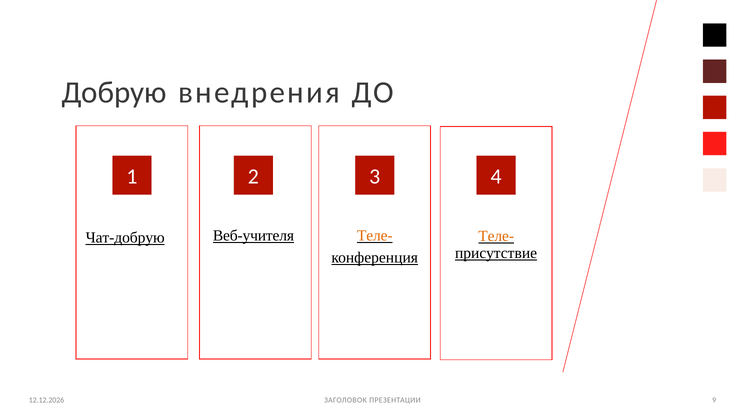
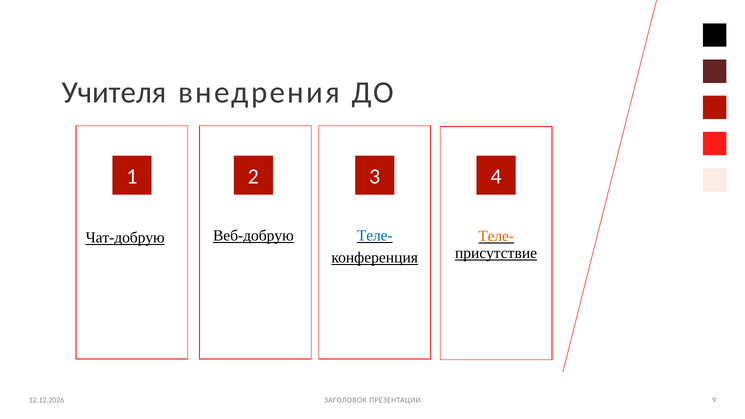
Добрую: Добрую -> Учителя (114, 93)
Веб-учителя: Веб-учителя -> Веб-добрую (253, 236)
Теле- colour: orange -> blue (375, 236)
